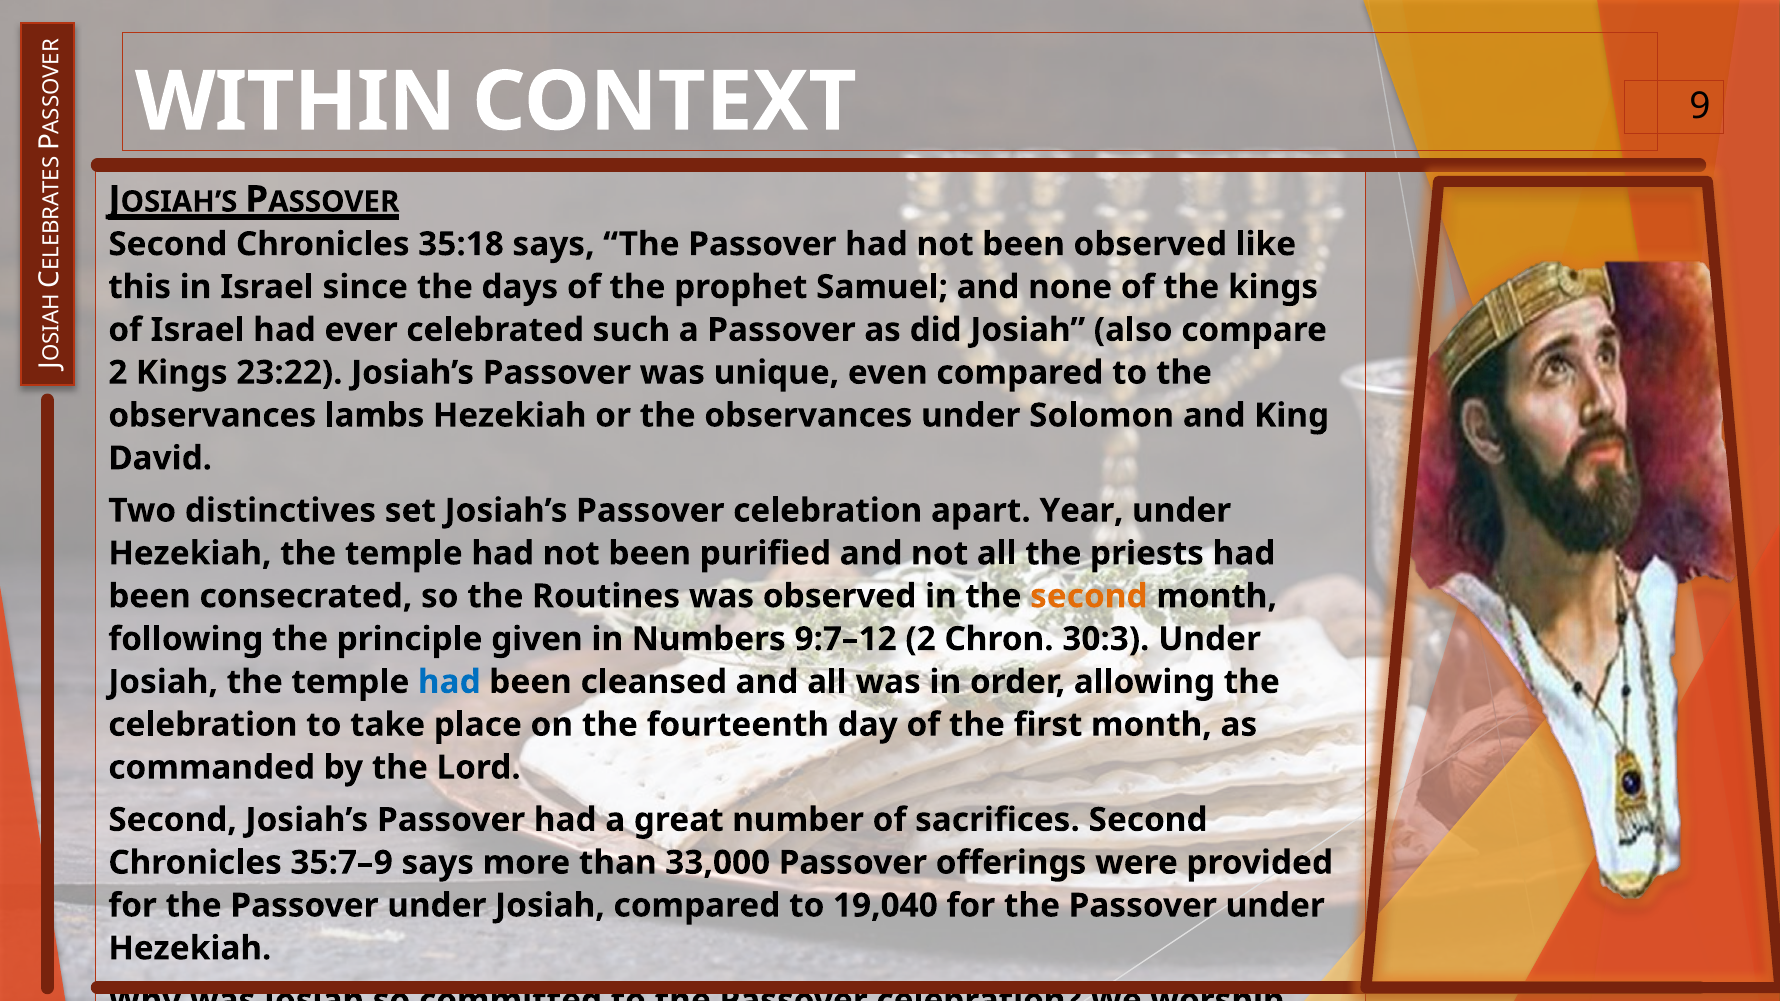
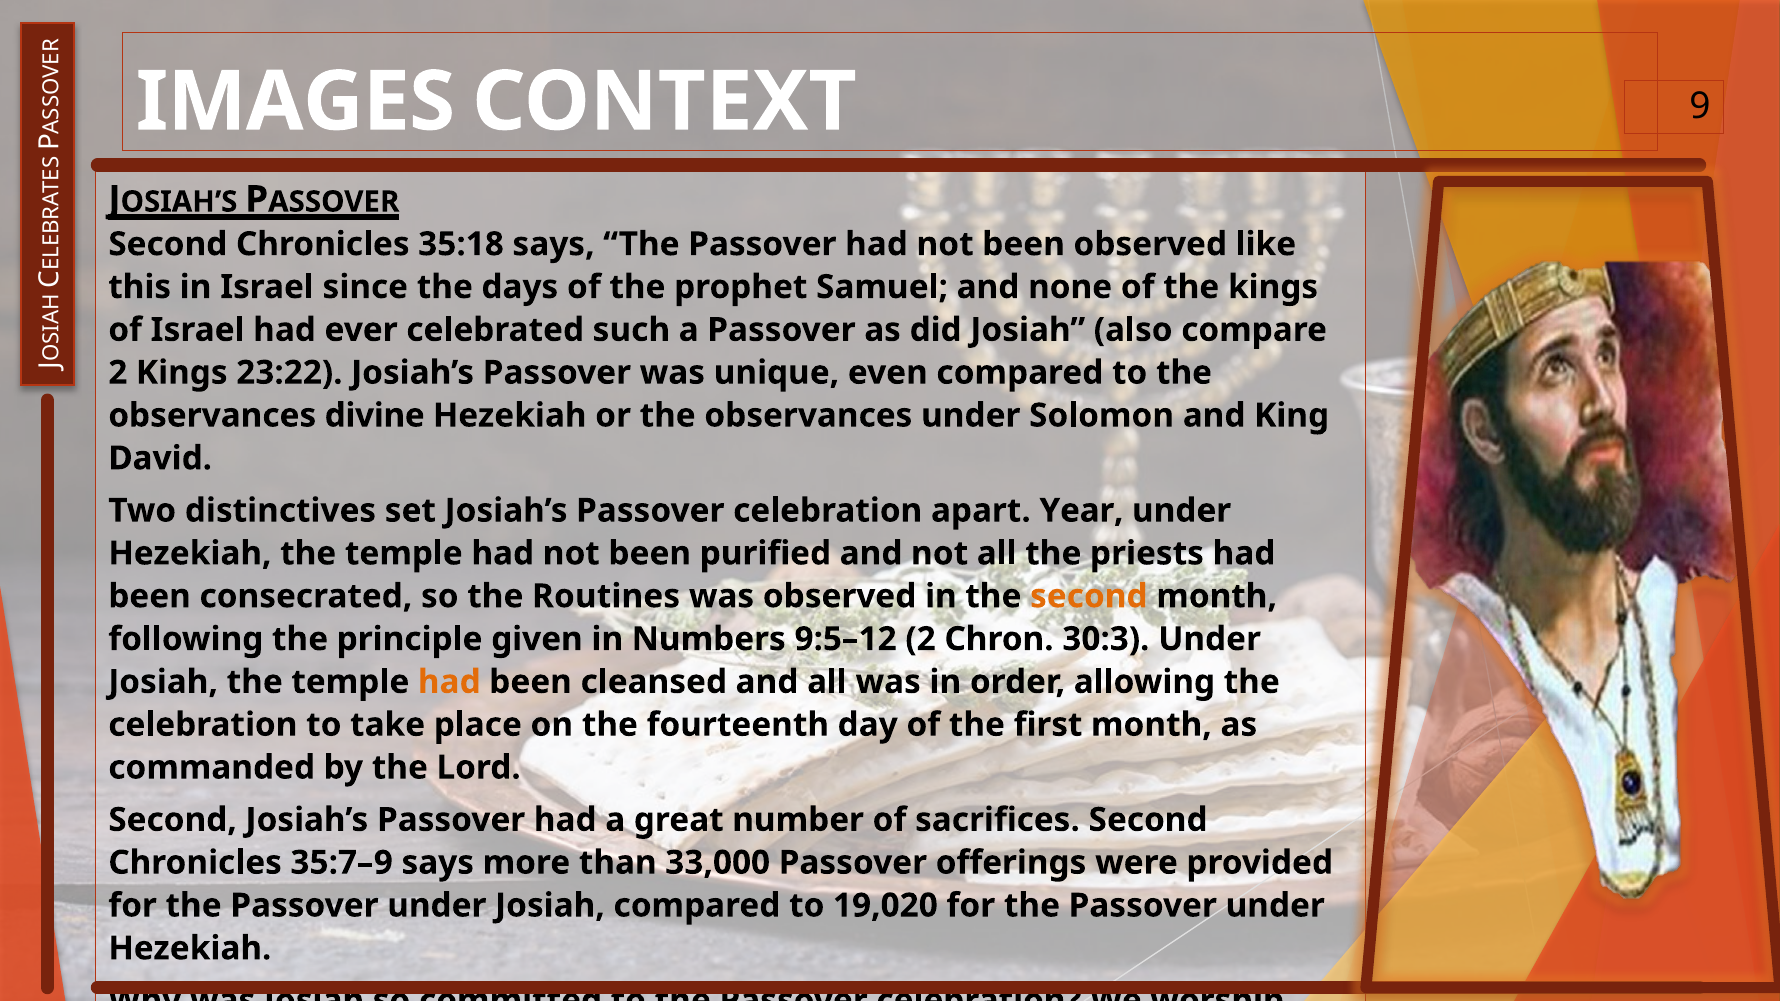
WITHIN: WITHIN -> IMAGES (295, 102)
lambs: lambs -> divine (375, 416)
9:7–12: 9:7–12 -> 9:5–12 (846, 639)
had colour: blue -> orange (449, 682)
19,040: 19,040 -> 19,020 (885, 906)
